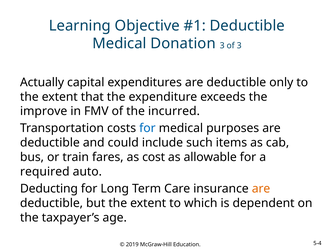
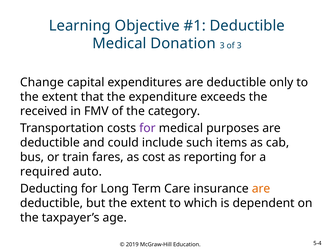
Actually: Actually -> Change (42, 82)
improve: improve -> received (44, 111)
incurred: incurred -> category (174, 111)
for colour: blue -> purple (147, 128)
allowable: allowable -> reporting (210, 157)
